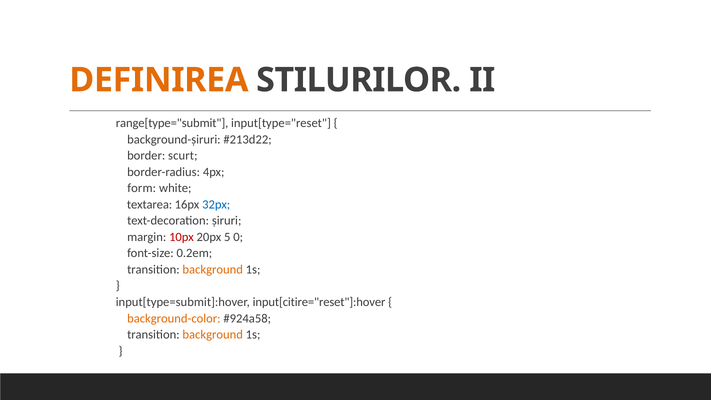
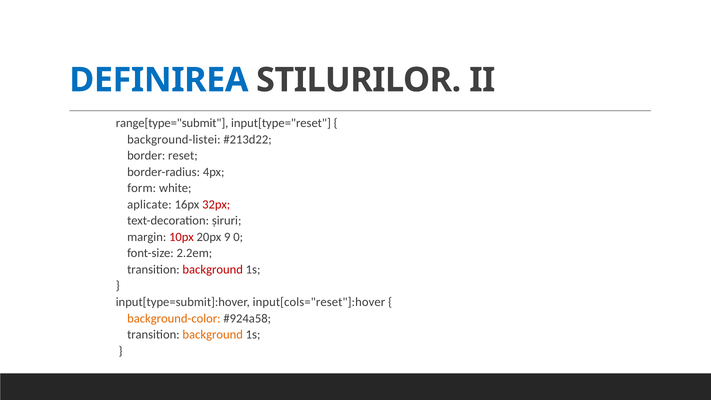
DEFINIREA colour: orange -> blue (159, 80)
background-șiruri: background-șiruri -> background-listei (174, 139)
scurt: scurt -> reset (183, 156)
textarea: textarea -> aplicate (149, 204)
32px colour: blue -> red (216, 204)
5: 5 -> 9 (227, 237)
0.2em: 0.2em -> 2.2em (194, 253)
background colour: orange -> red (213, 270)
input[citire="reset"]:hover: input[citire="reset"]:hover -> input[cols="reset"]:hover (319, 302)
